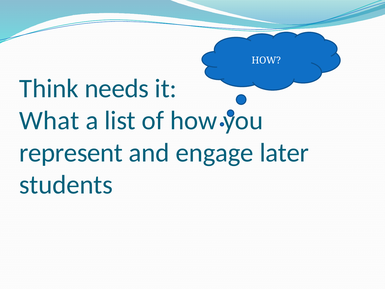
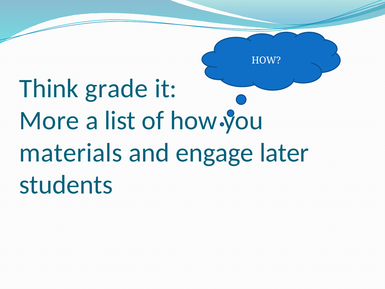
needs: needs -> grade (116, 88)
What: What -> More (49, 121)
represent: represent -> materials (71, 153)
